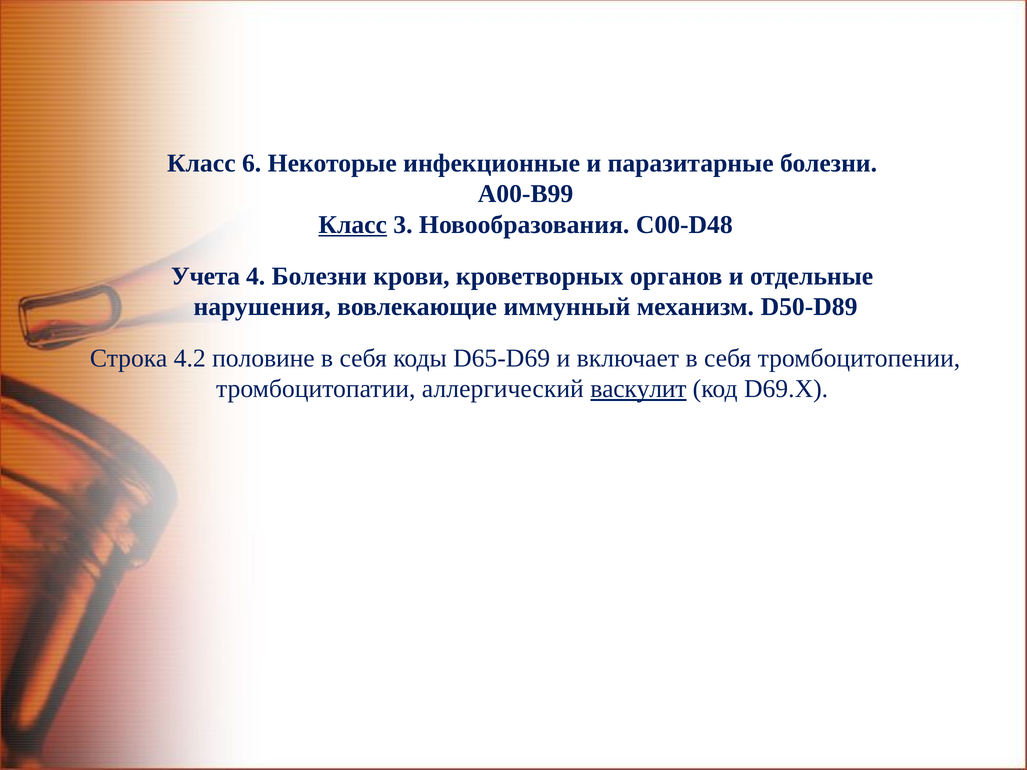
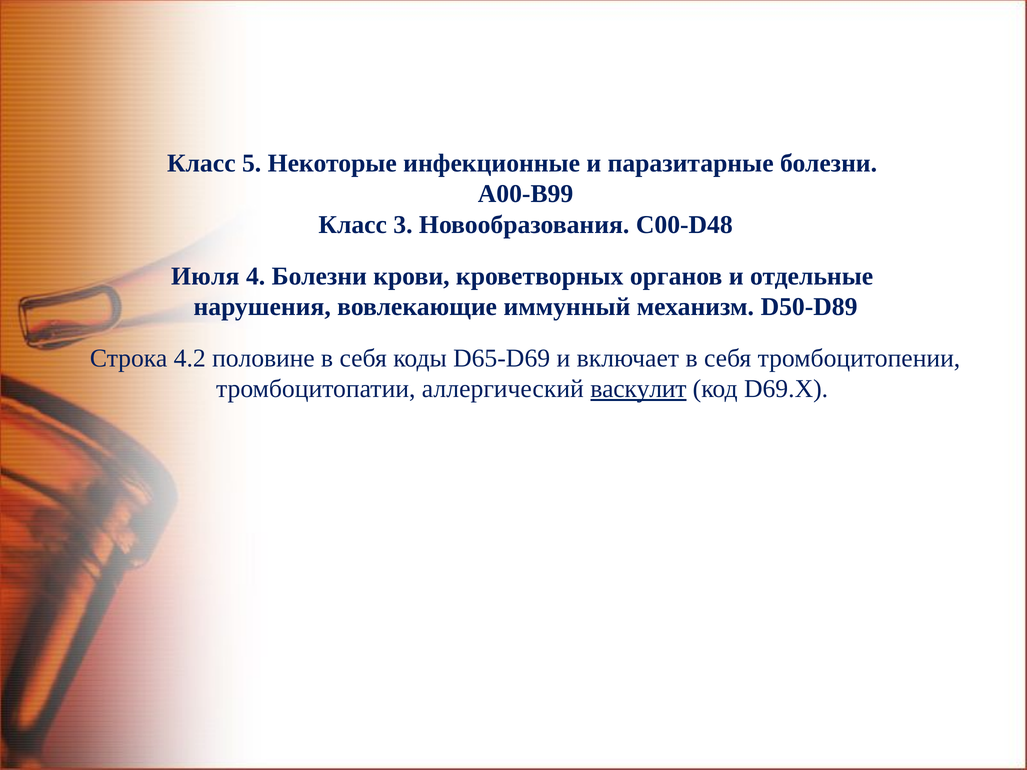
6: 6 -> 5 (252, 163)
Класс underline: present -> none (353, 225)
Учета: Учета -> Июля (205, 276)
